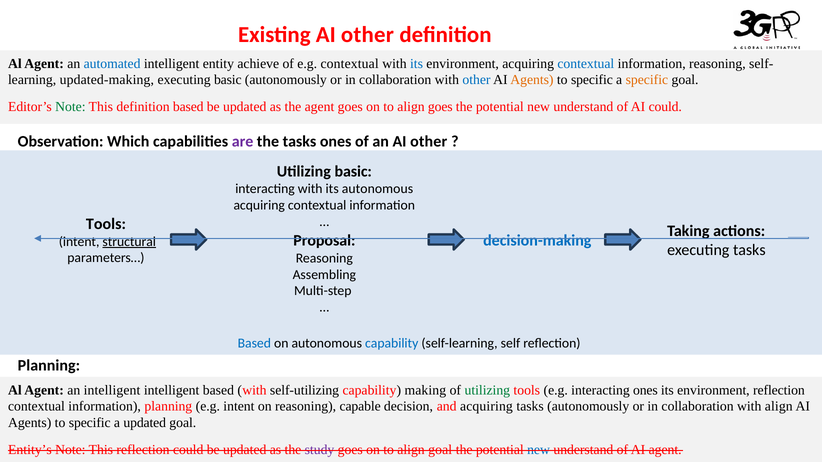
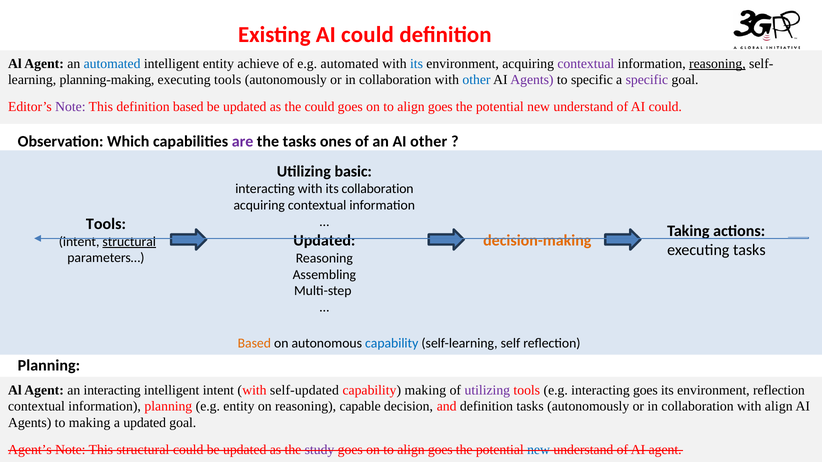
Existing AI other: other -> could (367, 35)
e.g contextual: contextual -> automated (350, 64)
contextual colour: blue -> purple (586, 64)
reasoning underline: none -> present (717, 64)
updated-making: updated-making -> planning-making (107, 80)
executing basic: basic -> tools (228, 80)
Agents colour: orange -> purple (532, 80)
specific colour: orange -> purple (647, 80)
Note colour: green -> purple (70, 107)
the agent: agent -> could (320, 107)
its autonomous: autonomous -> collaboration (378, 189)
Proposal: Proposal -> Updated (324, 241)
decision-making colour: blue -> orange (537, 241)
Based colour: blue -> orange (254, 343)
an intelligent: intelligent -> interacting (112, 390)
intelligent based: based -> intent (218, 390)
self-utilizing: self-utilizing -> self-updated (304, 390)
utilizing colour: green -> purple (487, 390)
interacting ones: ones -> goes (645, 390)
e.g intent: intent -> entity (239, 407)
and acquiring: acquiring -> definition (487, 407)
specific: specific -> making (90, 423)
Entity’s: Entity’s -> Agent’s (30, 450)
This reflection: reflection -> structural (143, 450)
goal: goal -> goes (440, 450)
